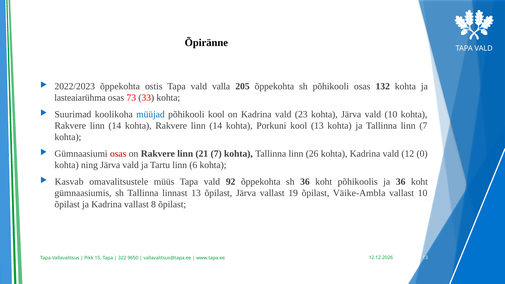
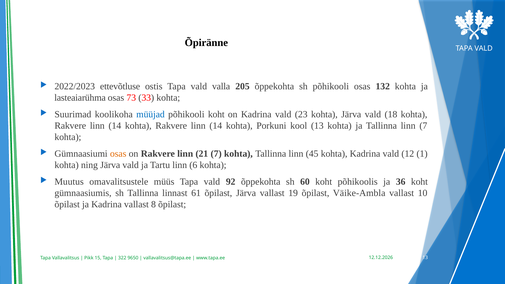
2022/2023 õppekohta: õppekohta -> ettevõtluse (120, 87)
põhikooli kool: kool -> koht (216, 115)
vald 10: 10 -> 18 (391, 115)
osas colour: red -> orange (118, 154)
26: 26 -> 45 (312, 154)
0: 0 -> 1 (422, 154)
Kasvab: Kasvab -> Muutus (69, 182)
sh 36: 36 -> 60 (305, 182)
linnast 13: 13 -> 61 (196, 193)
